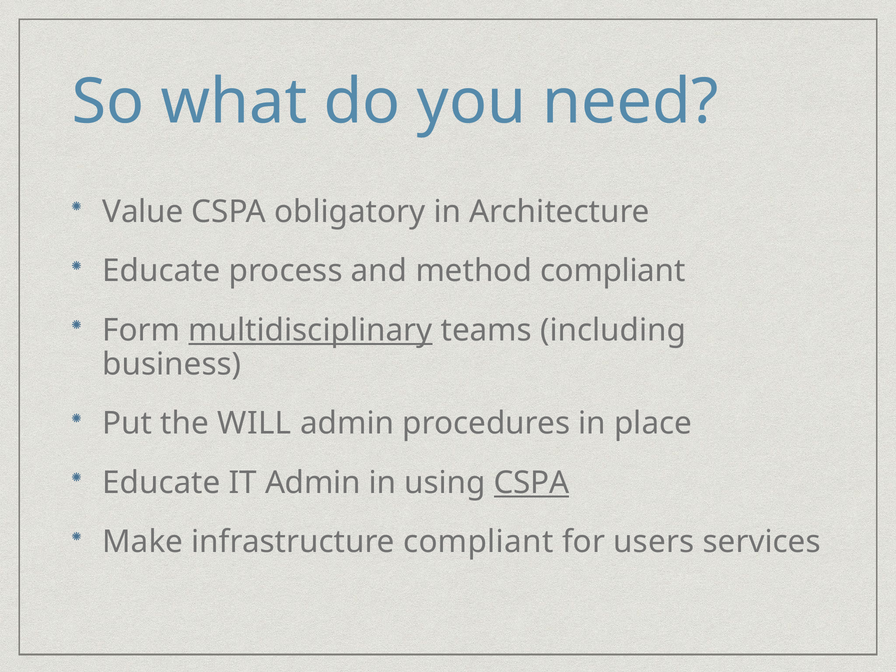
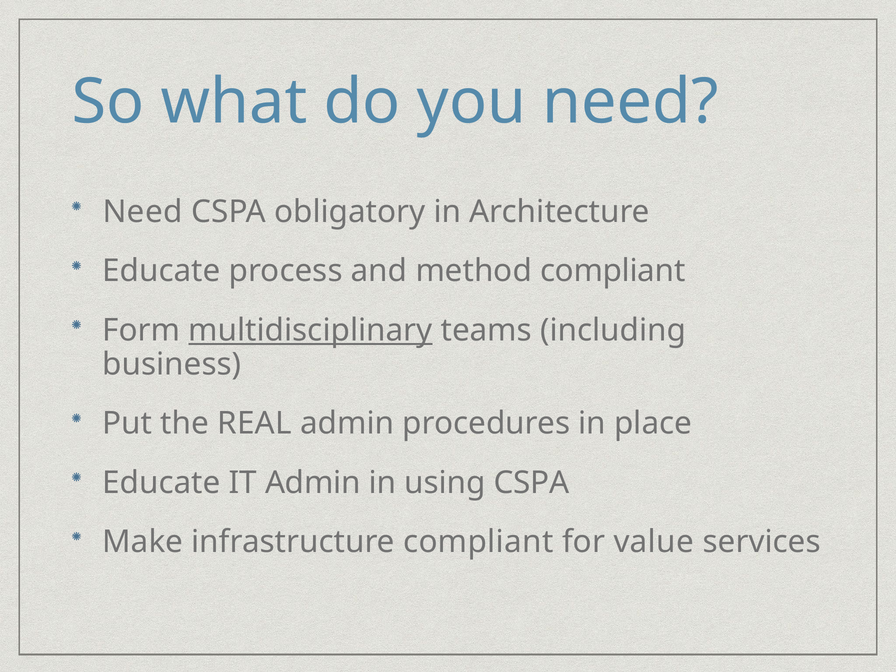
Value: Value -> Need (143, 212)
WILL: WILL -> REAL (254, 424)
CSPA underline: present -> none (532, 483)
users: users -> value (654, 542)
